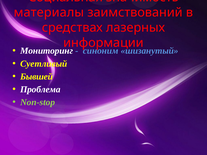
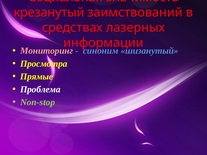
материалы: материалы -> крезанутый (49, 12)
Мониторинг colour: white -> pink (47, 51)
Суетливый: Суетливый -> Просмотра (44, 64)
Бывшей: Бывшей -> Прямые (37, 77)
